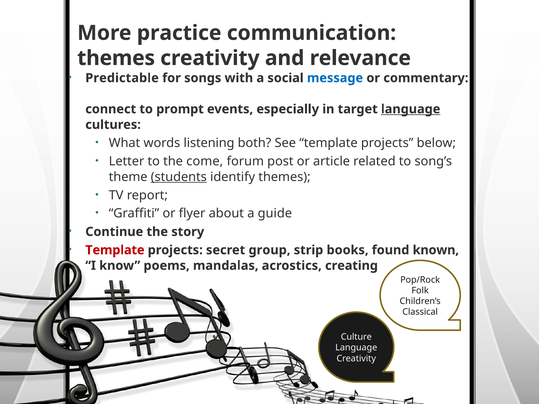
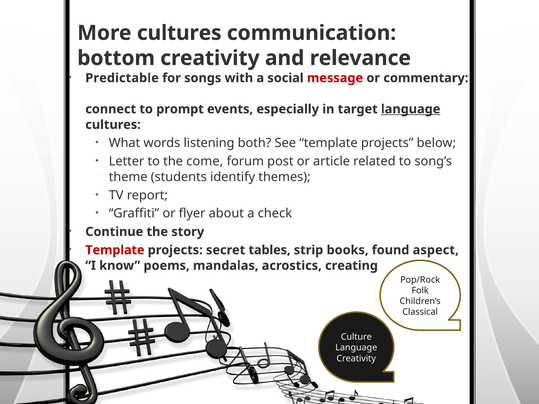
More practice: practice -> cultures (179, 33)
themes: themes -> bottom (116, 58)
message colour: blue -> red (335, 78)
students underline: present -> none (179, 177)
guide: guide -> check (275, 214)
group: group -> tables (270, 250)
known: known -> aspect (436, 250)
